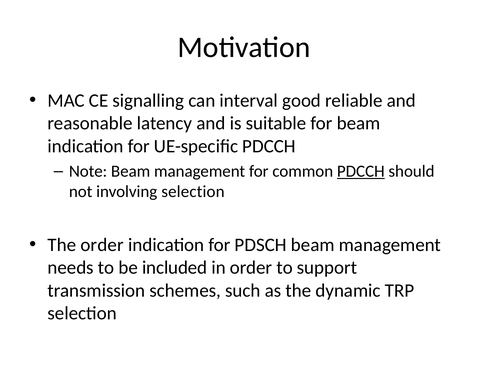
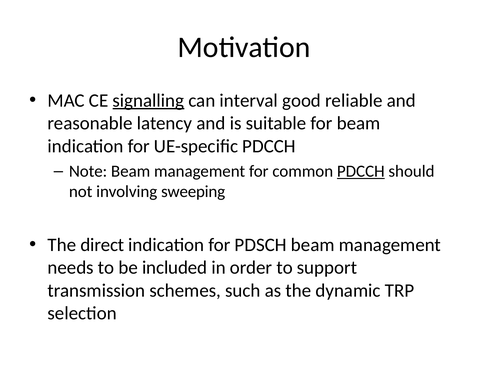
signalling underline: none -> present (148, 101)
involving selection: selection -> sweeping (193, 192)
The order: order -> direct (102, 245)
